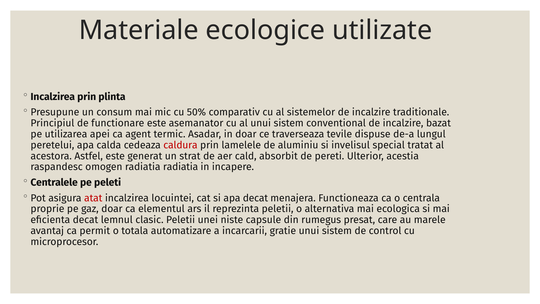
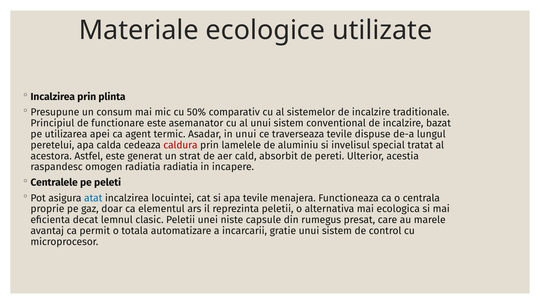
in doar: doar -> unui (246, 134)
atat colour: red -> blue (93, 198)
apa decat: decat -> tevile (255, 198)
